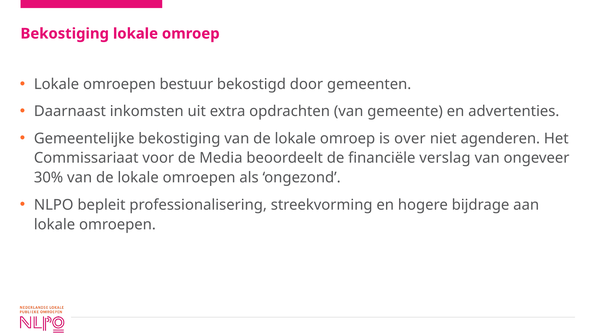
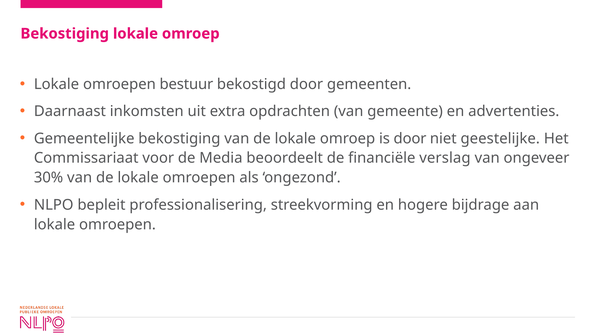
is over: over -> door (410, 138)
agenderen: agenderen -> geestelijke (500, 138)
